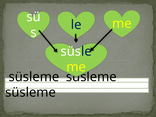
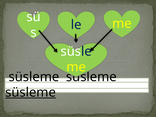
süsleme underline: none -> present (31, 92)
